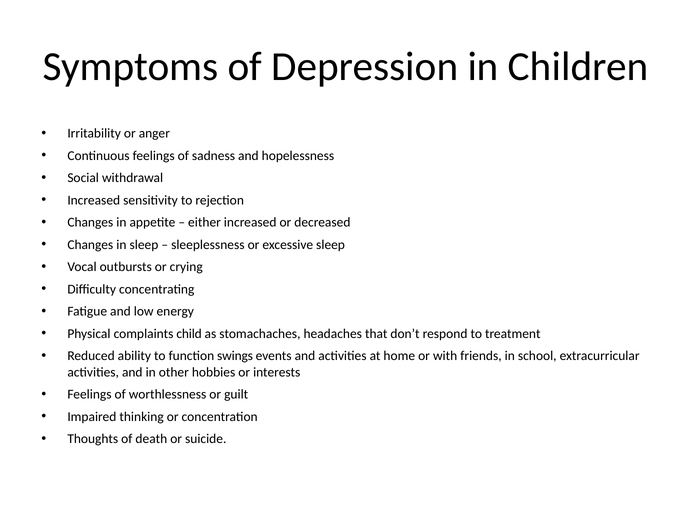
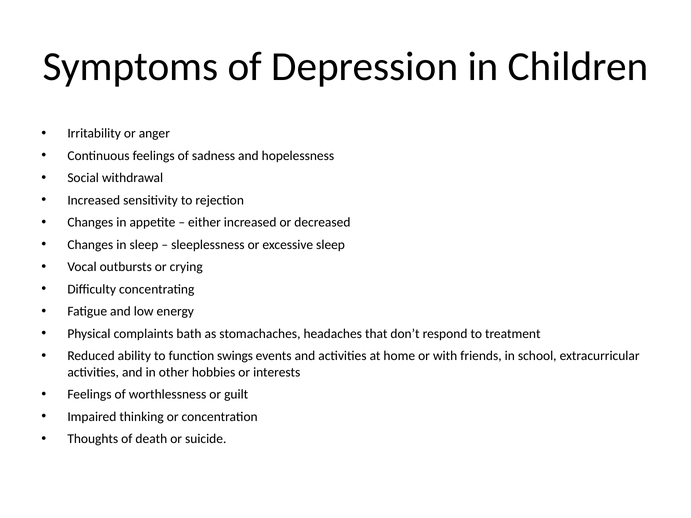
child: child -> bath (189, 334)
